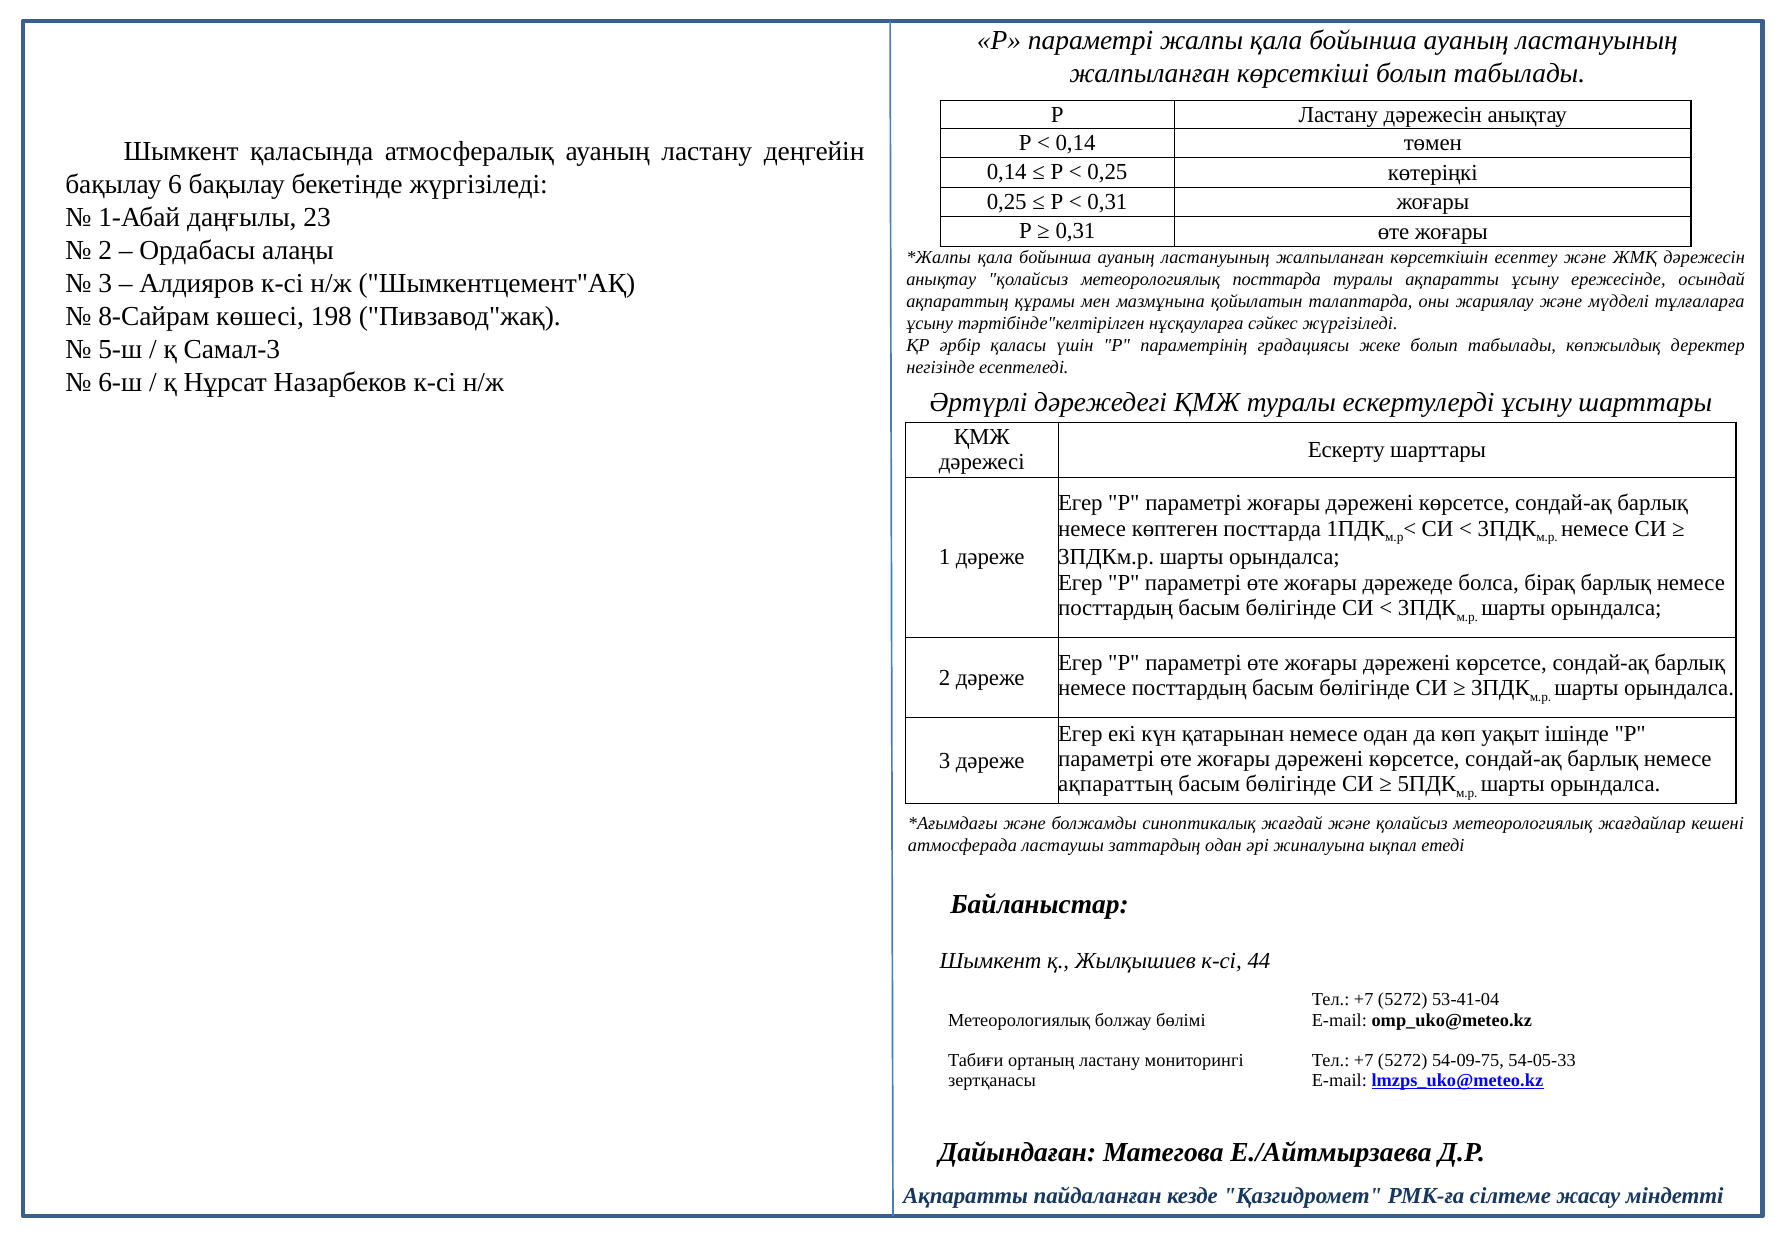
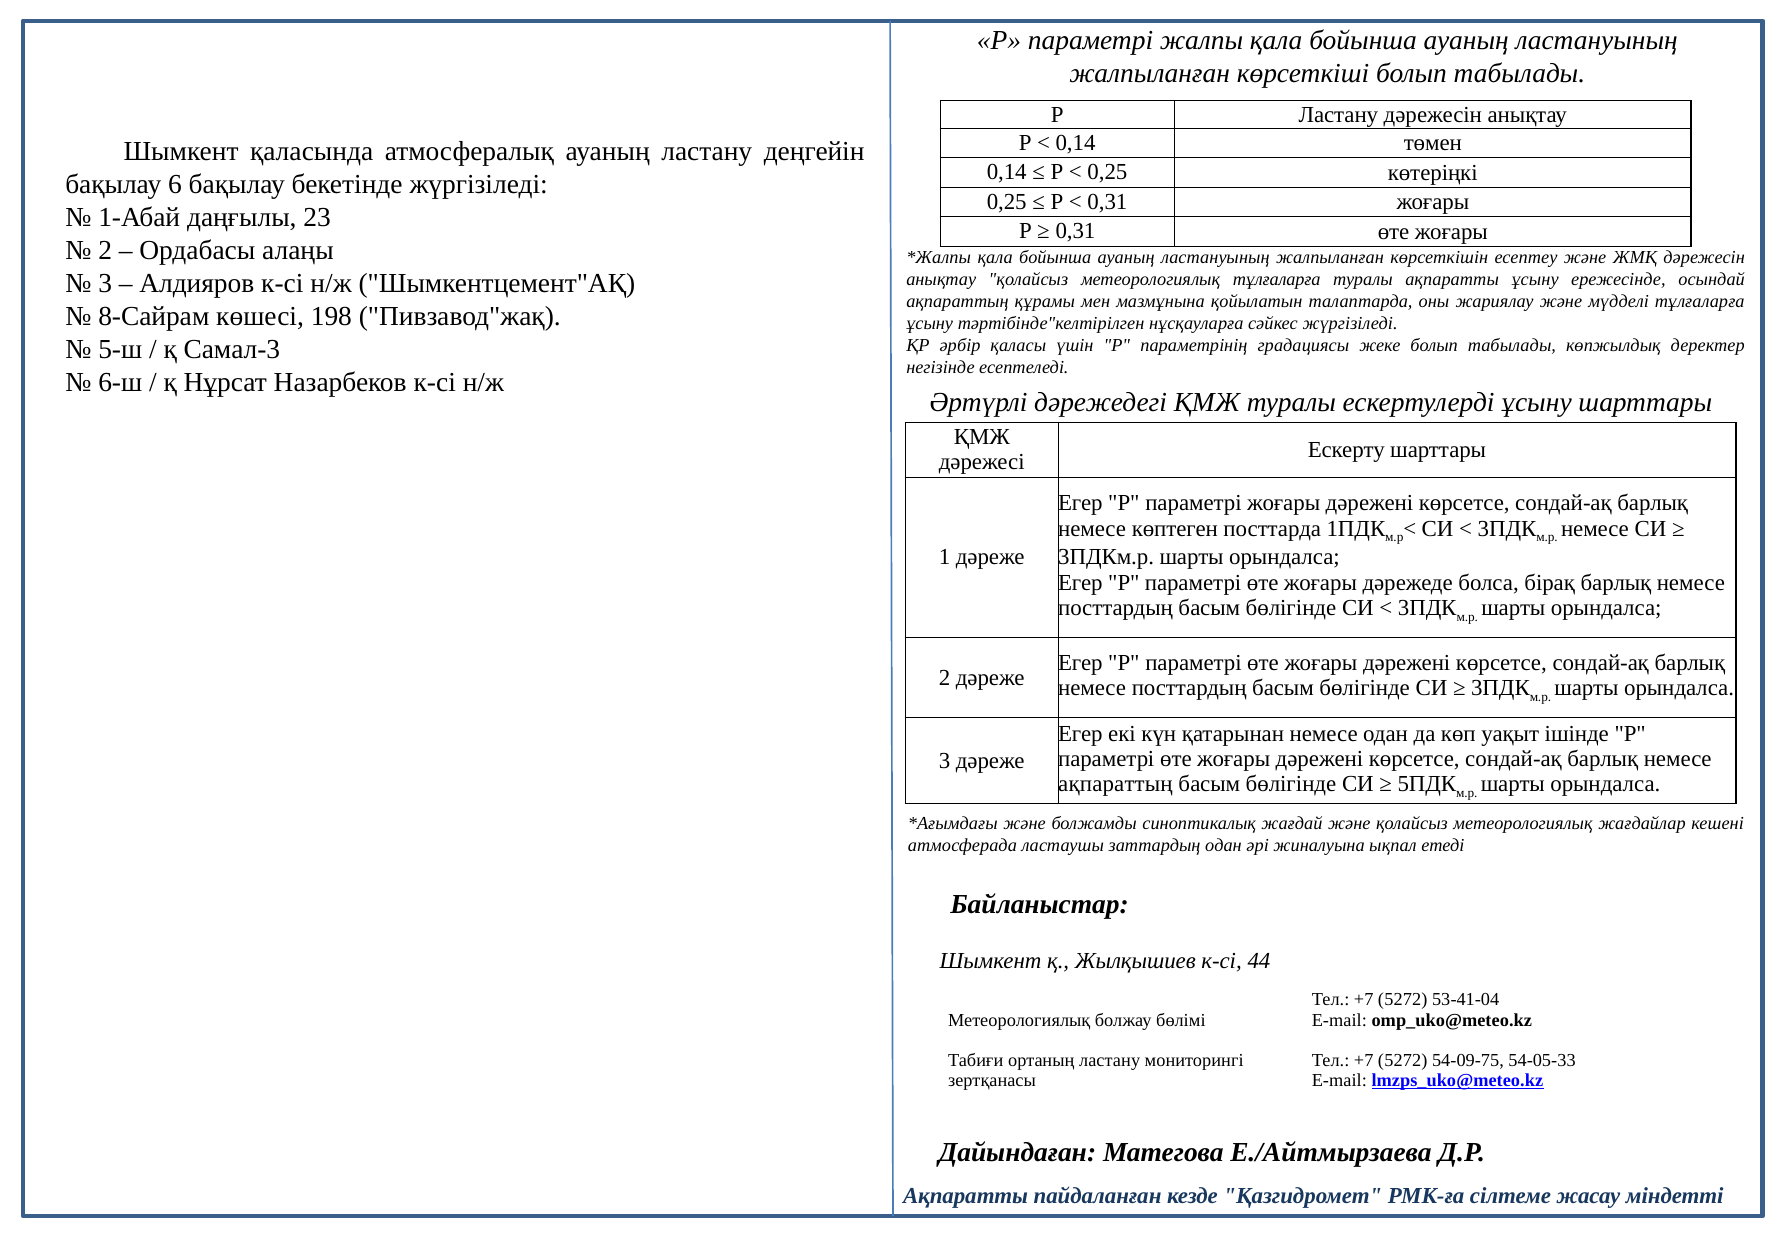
метеорологиялық посттарда: посттарда -> тұлғаларға (1277, 280)
